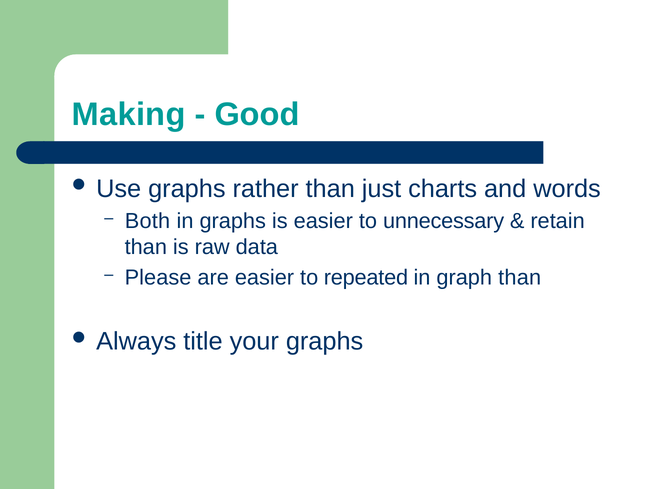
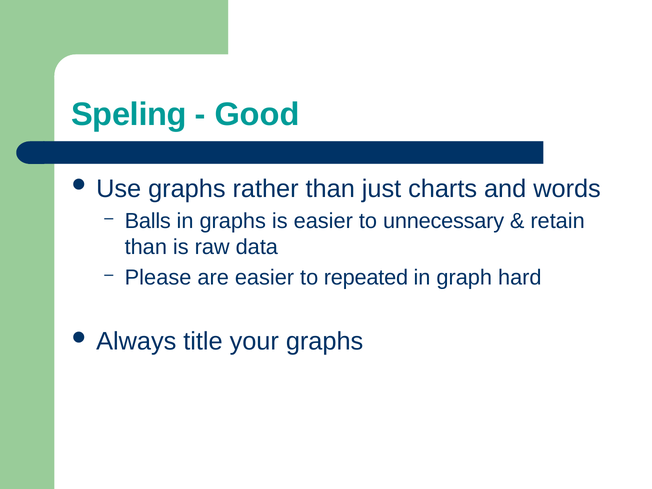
Making: Making -> Speling (129, 115)
Both: Both -> Balls (148, 221)
graph than: than -> hard (520, 278)
